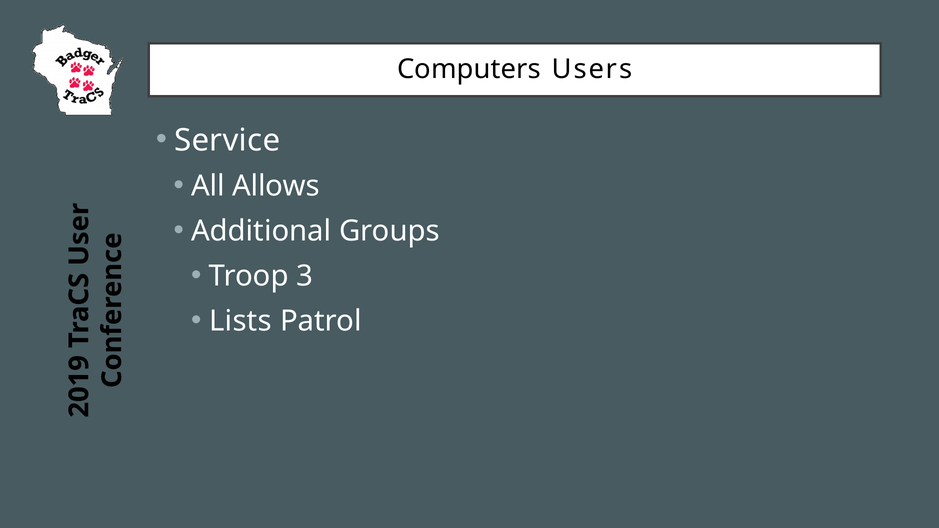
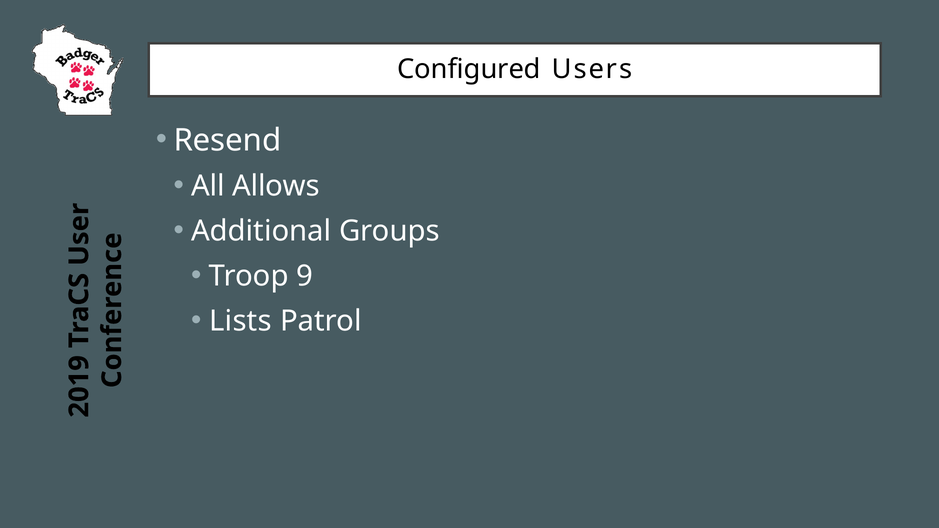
Computers: Computers -> Configured (469, 69)
Service: Service -> Resend (227, 140)
Troop 3: 3 -> 9 (305, 276)
